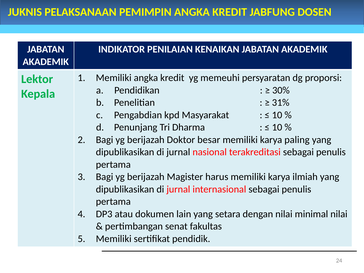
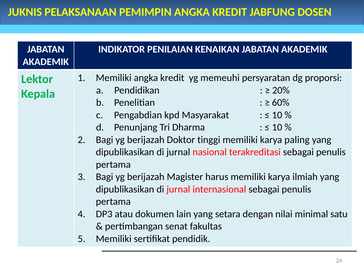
30%: 30% -> 20% (281, 90)
31%: 31% -> 60% (281, 103)
besar: besar -> tinggi (209, 140)
minimal nilai: nilai -> satu (339, 214)
